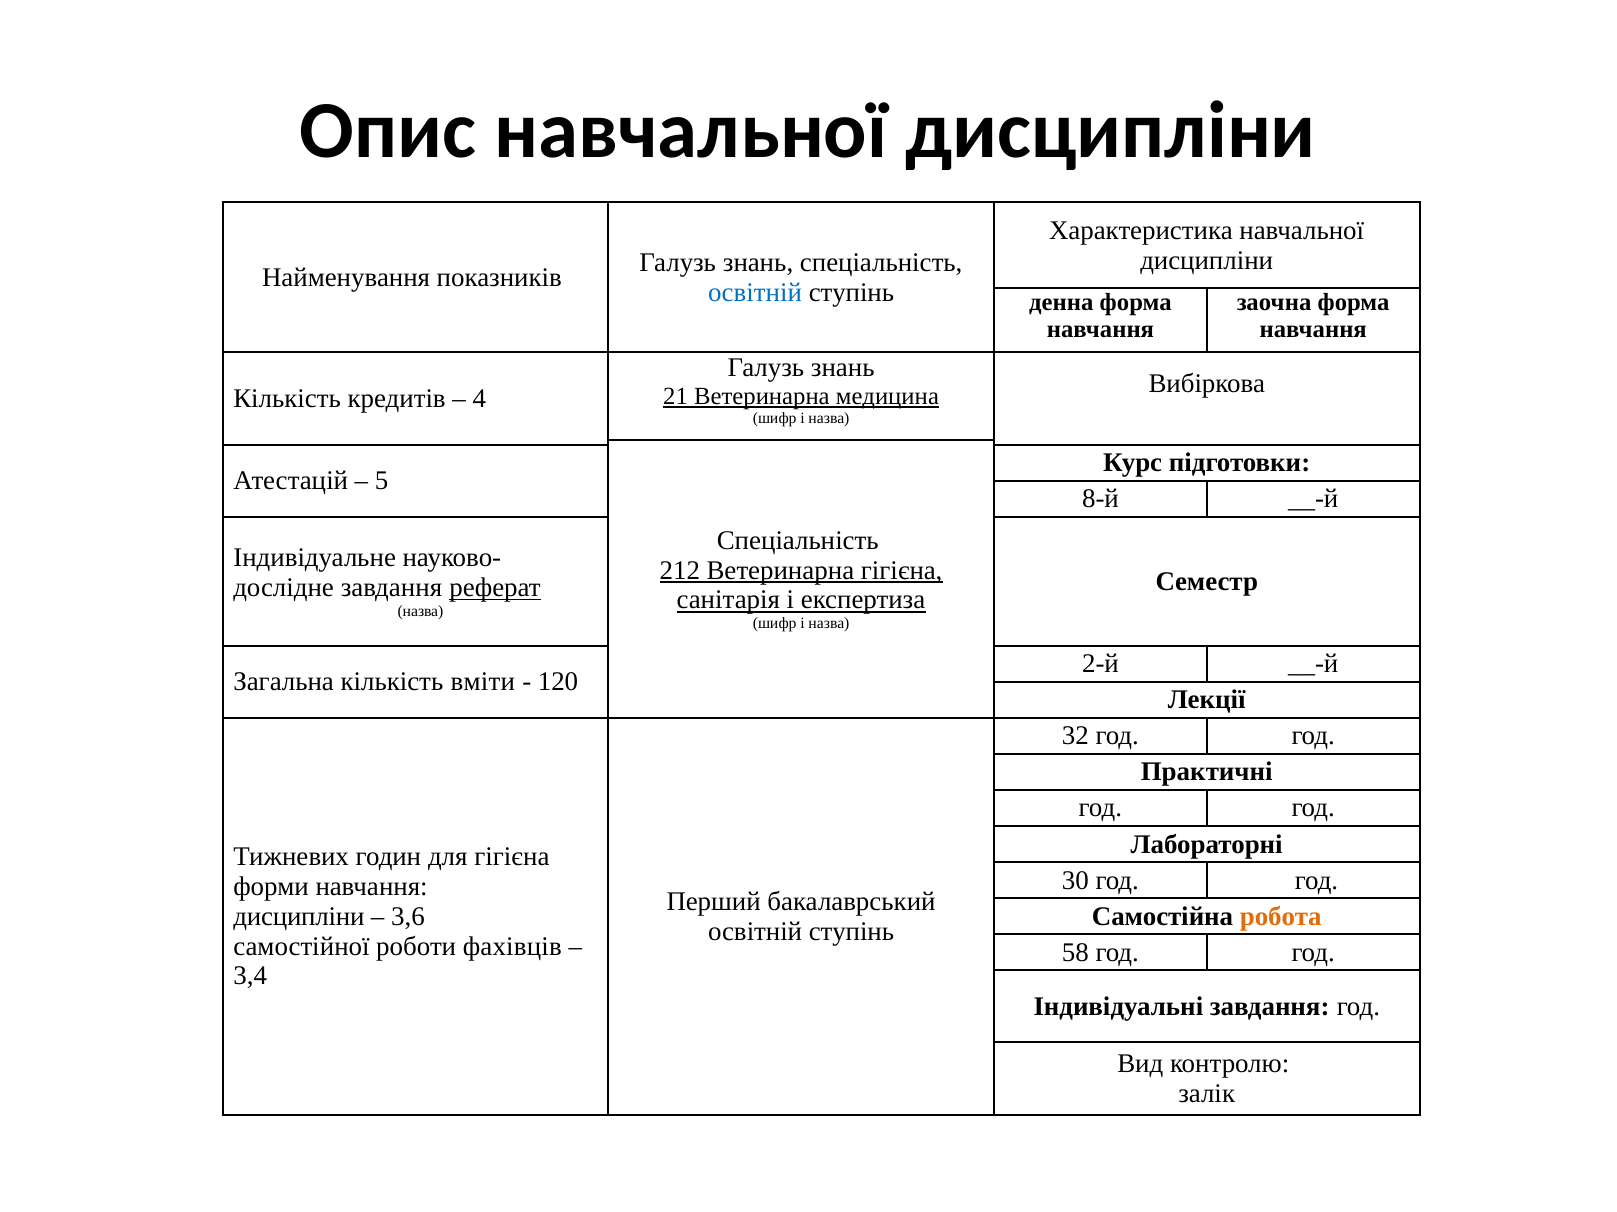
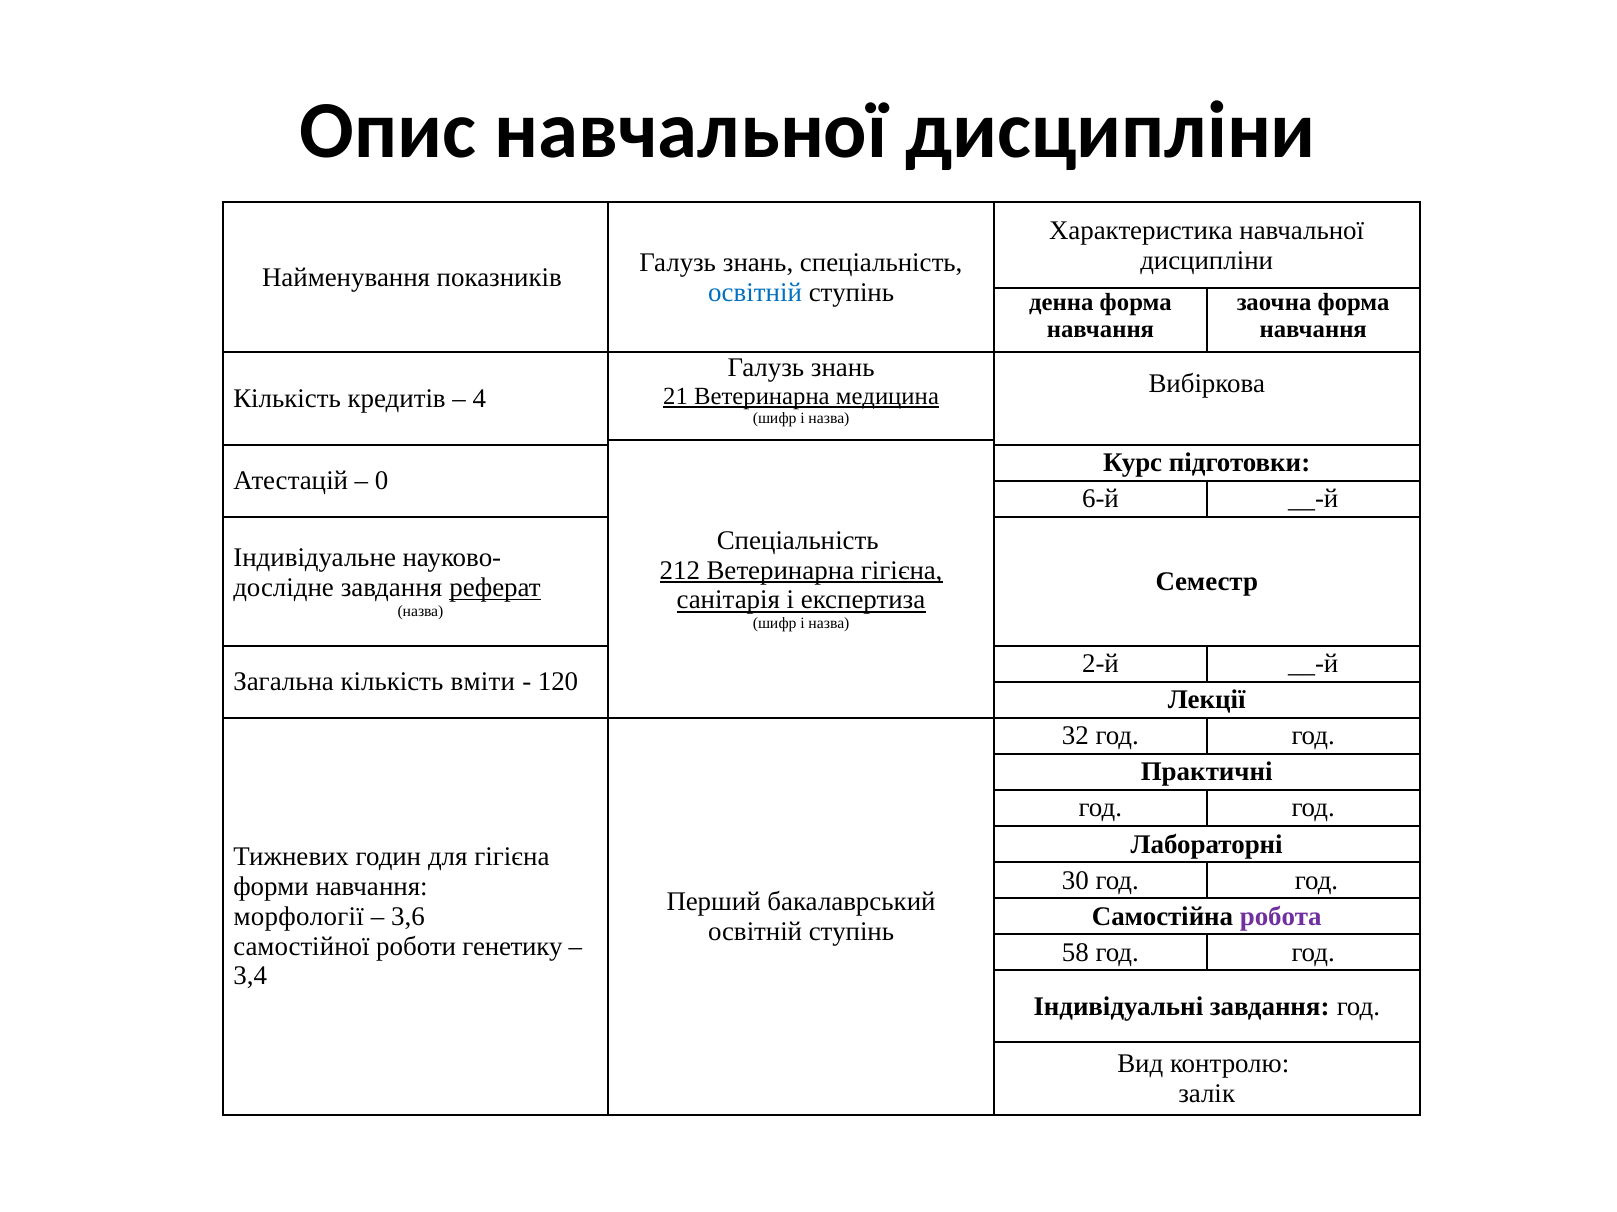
5: 5 -> 0 (382, 481)
8-й: 8-й -> 6-й (1100, 499)
дисципліни: дисципліни -> морфології (299, 917)
робота colour: orange -> purple (1281, 917)
фахівців: фахівців -> генетику (513, 947)
